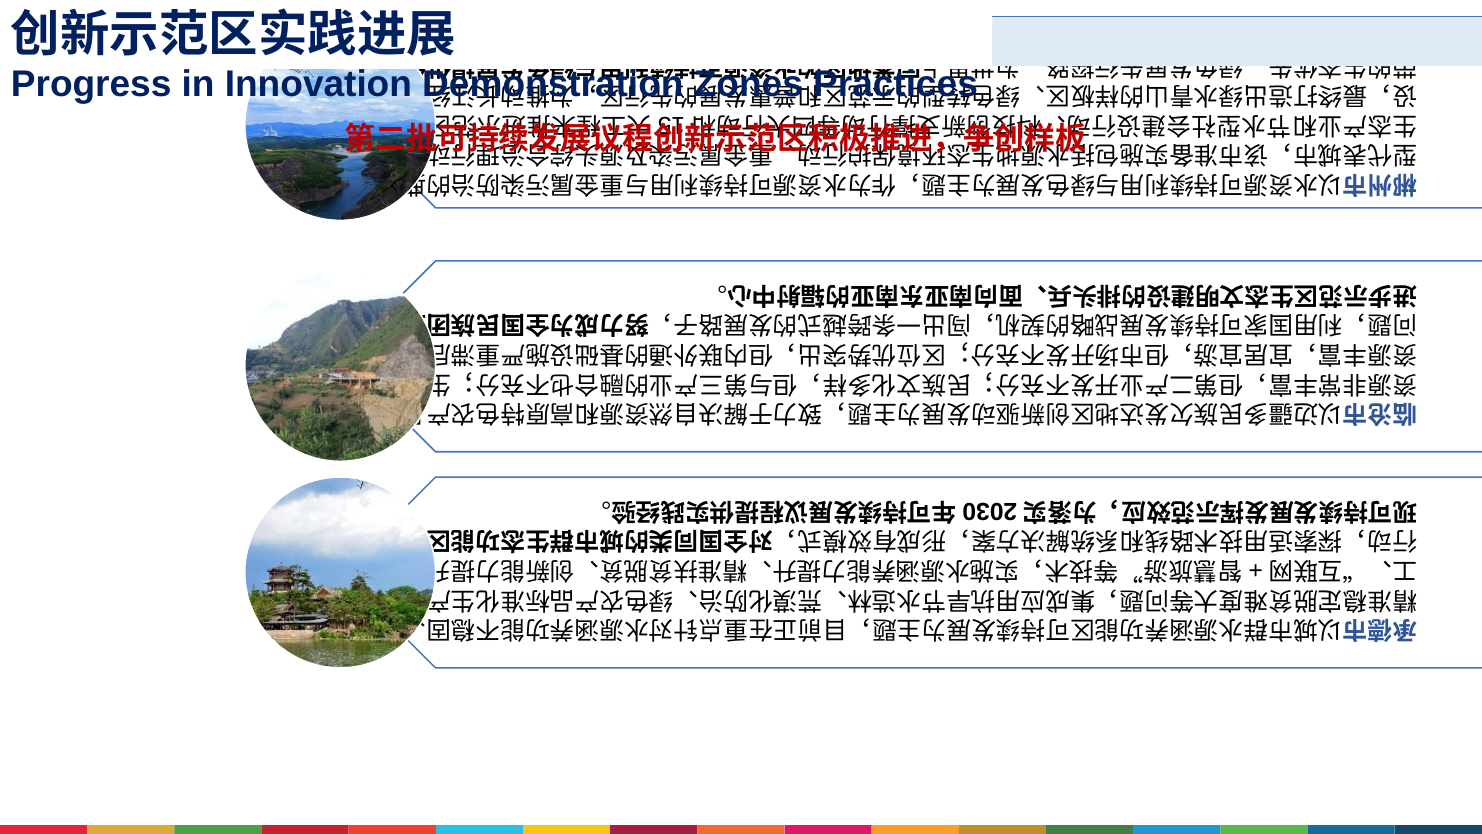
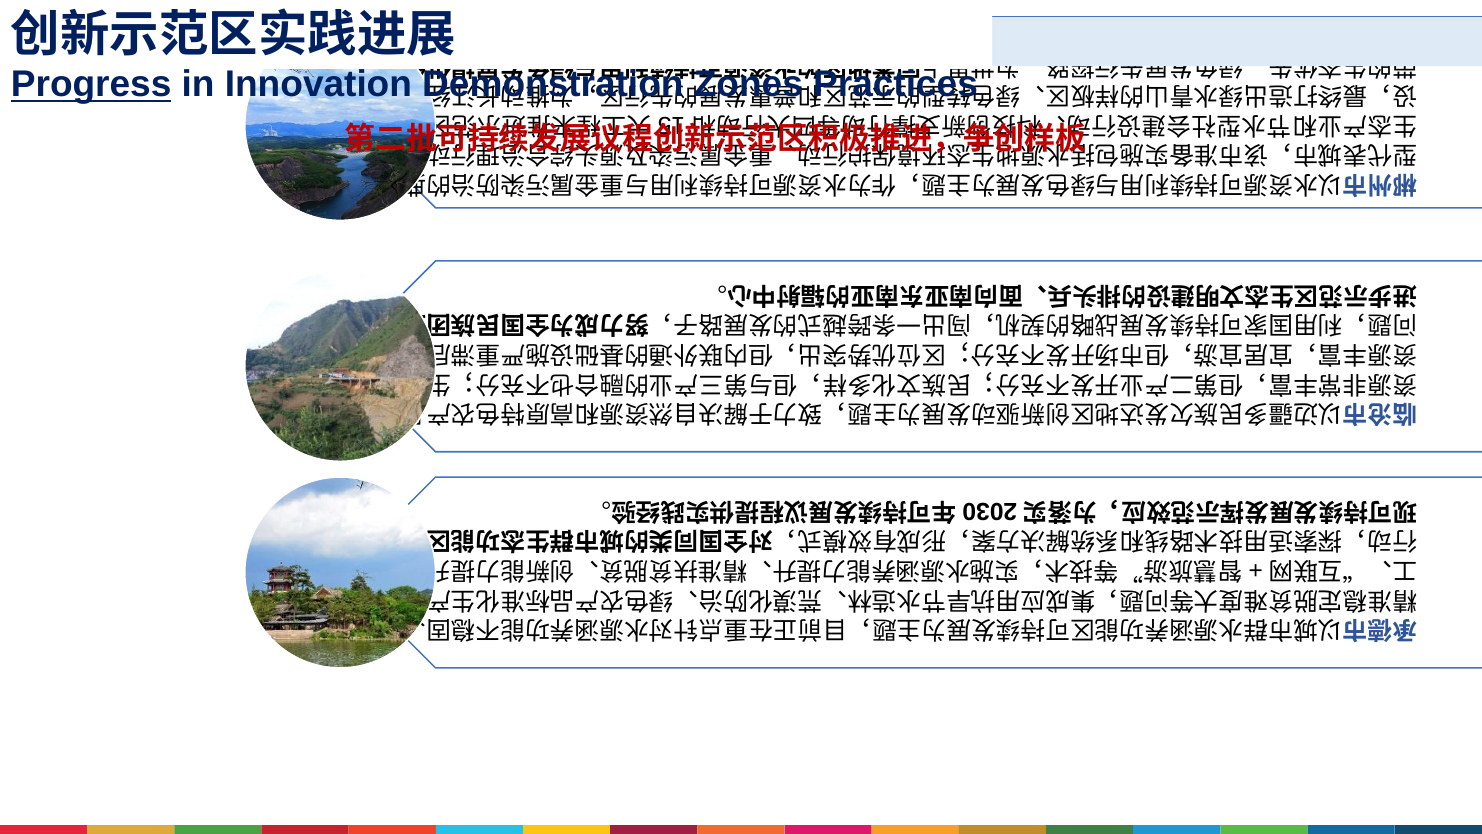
Progress underline: none -> present (91, 85)
